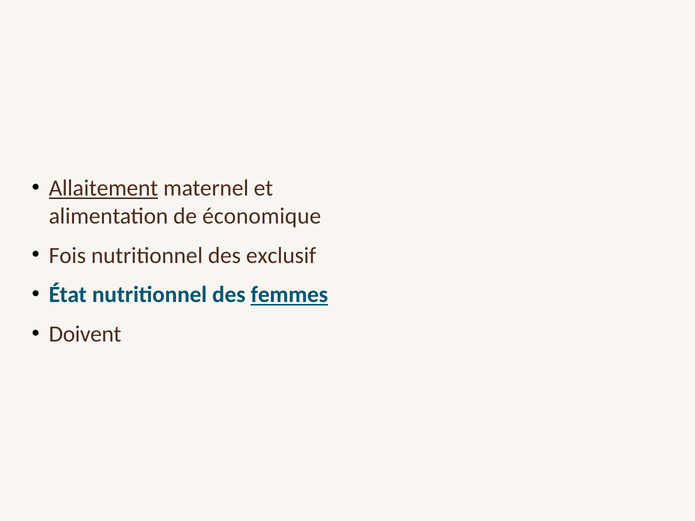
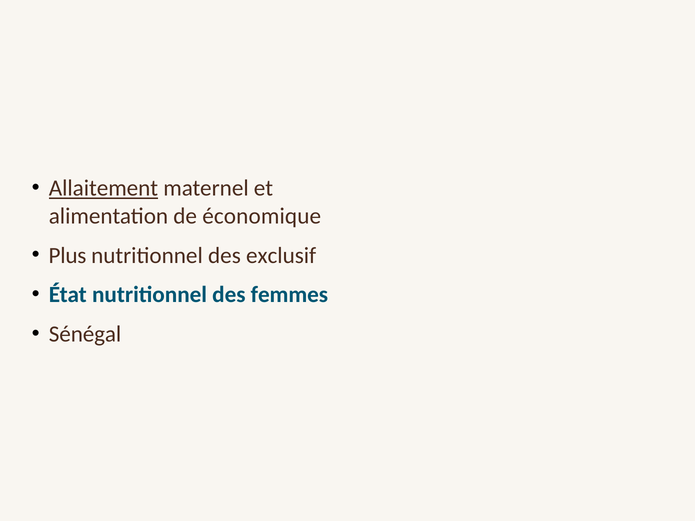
Fois: Fois -> Plus (67, 256)
femmes underline: present -> none (289, 295)
Doivent: Doivent -> Sénégal (85, 334)
